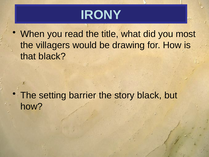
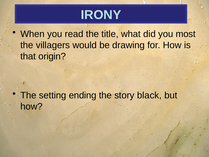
that black: black -> origin (52, 56)
barrier: barrier -> ending (83, 95)
